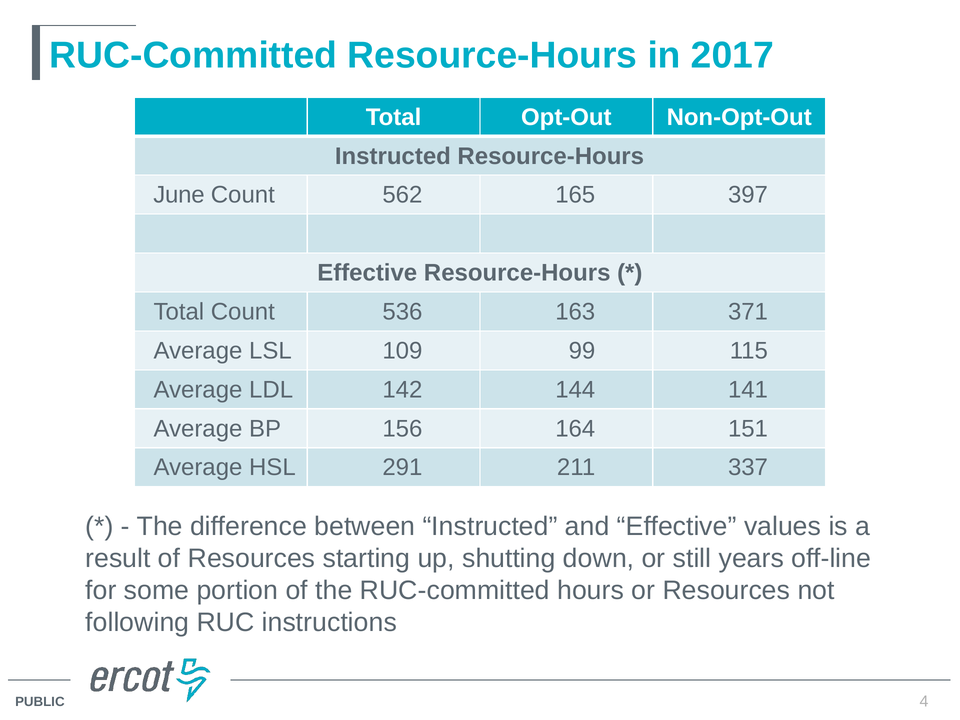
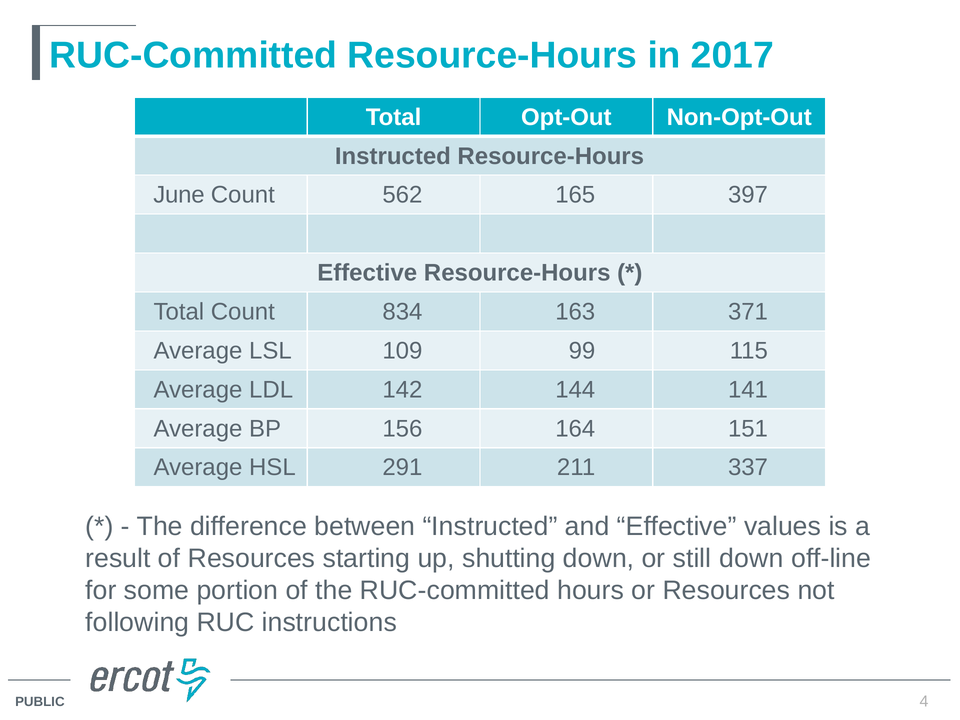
536: 536 -> 834 (402, 312)
still years: years -> down (751, 559)
